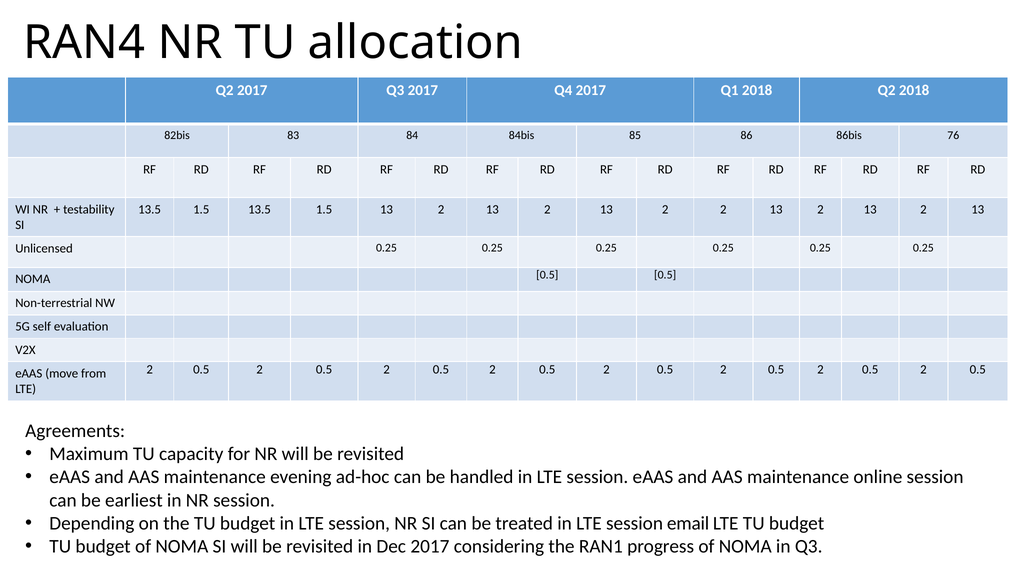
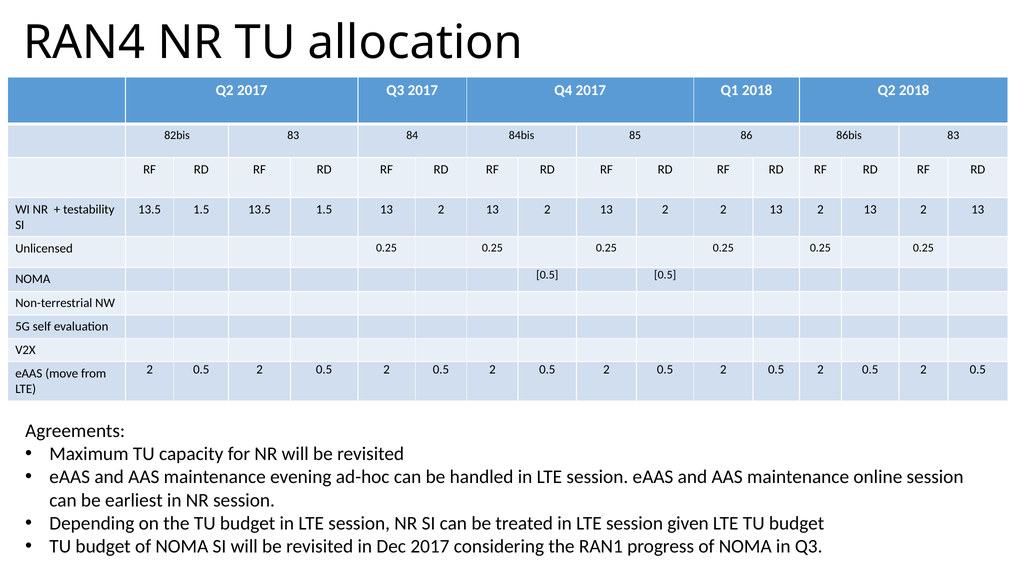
86bis 76: 76 -> 83 (953, 135)
email: email -> given (688, 523)
